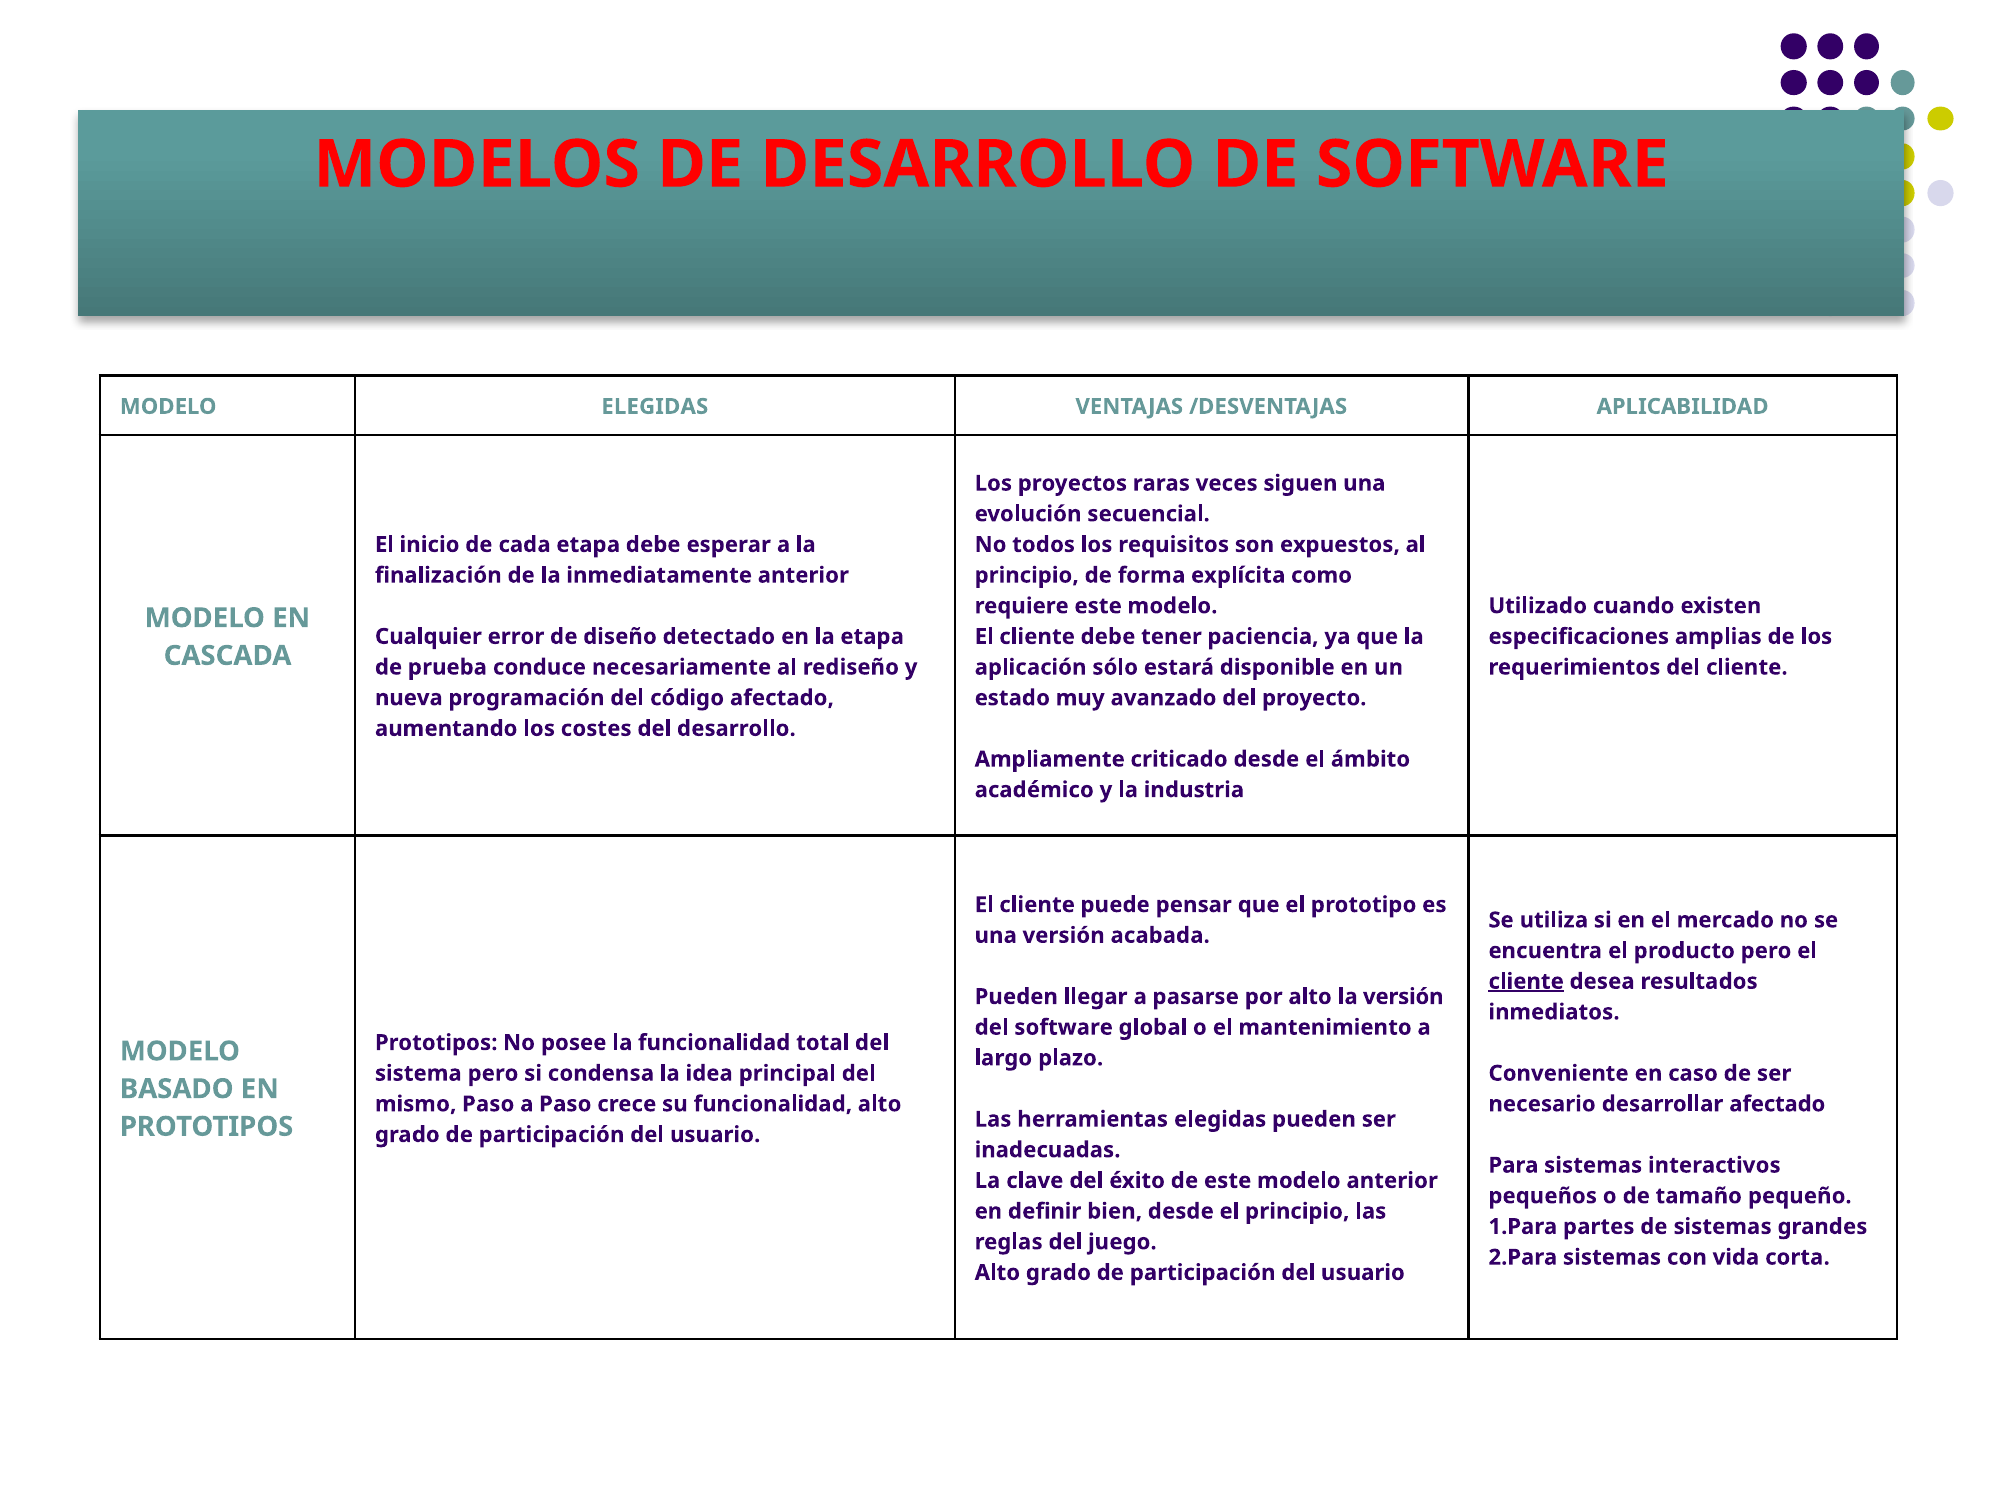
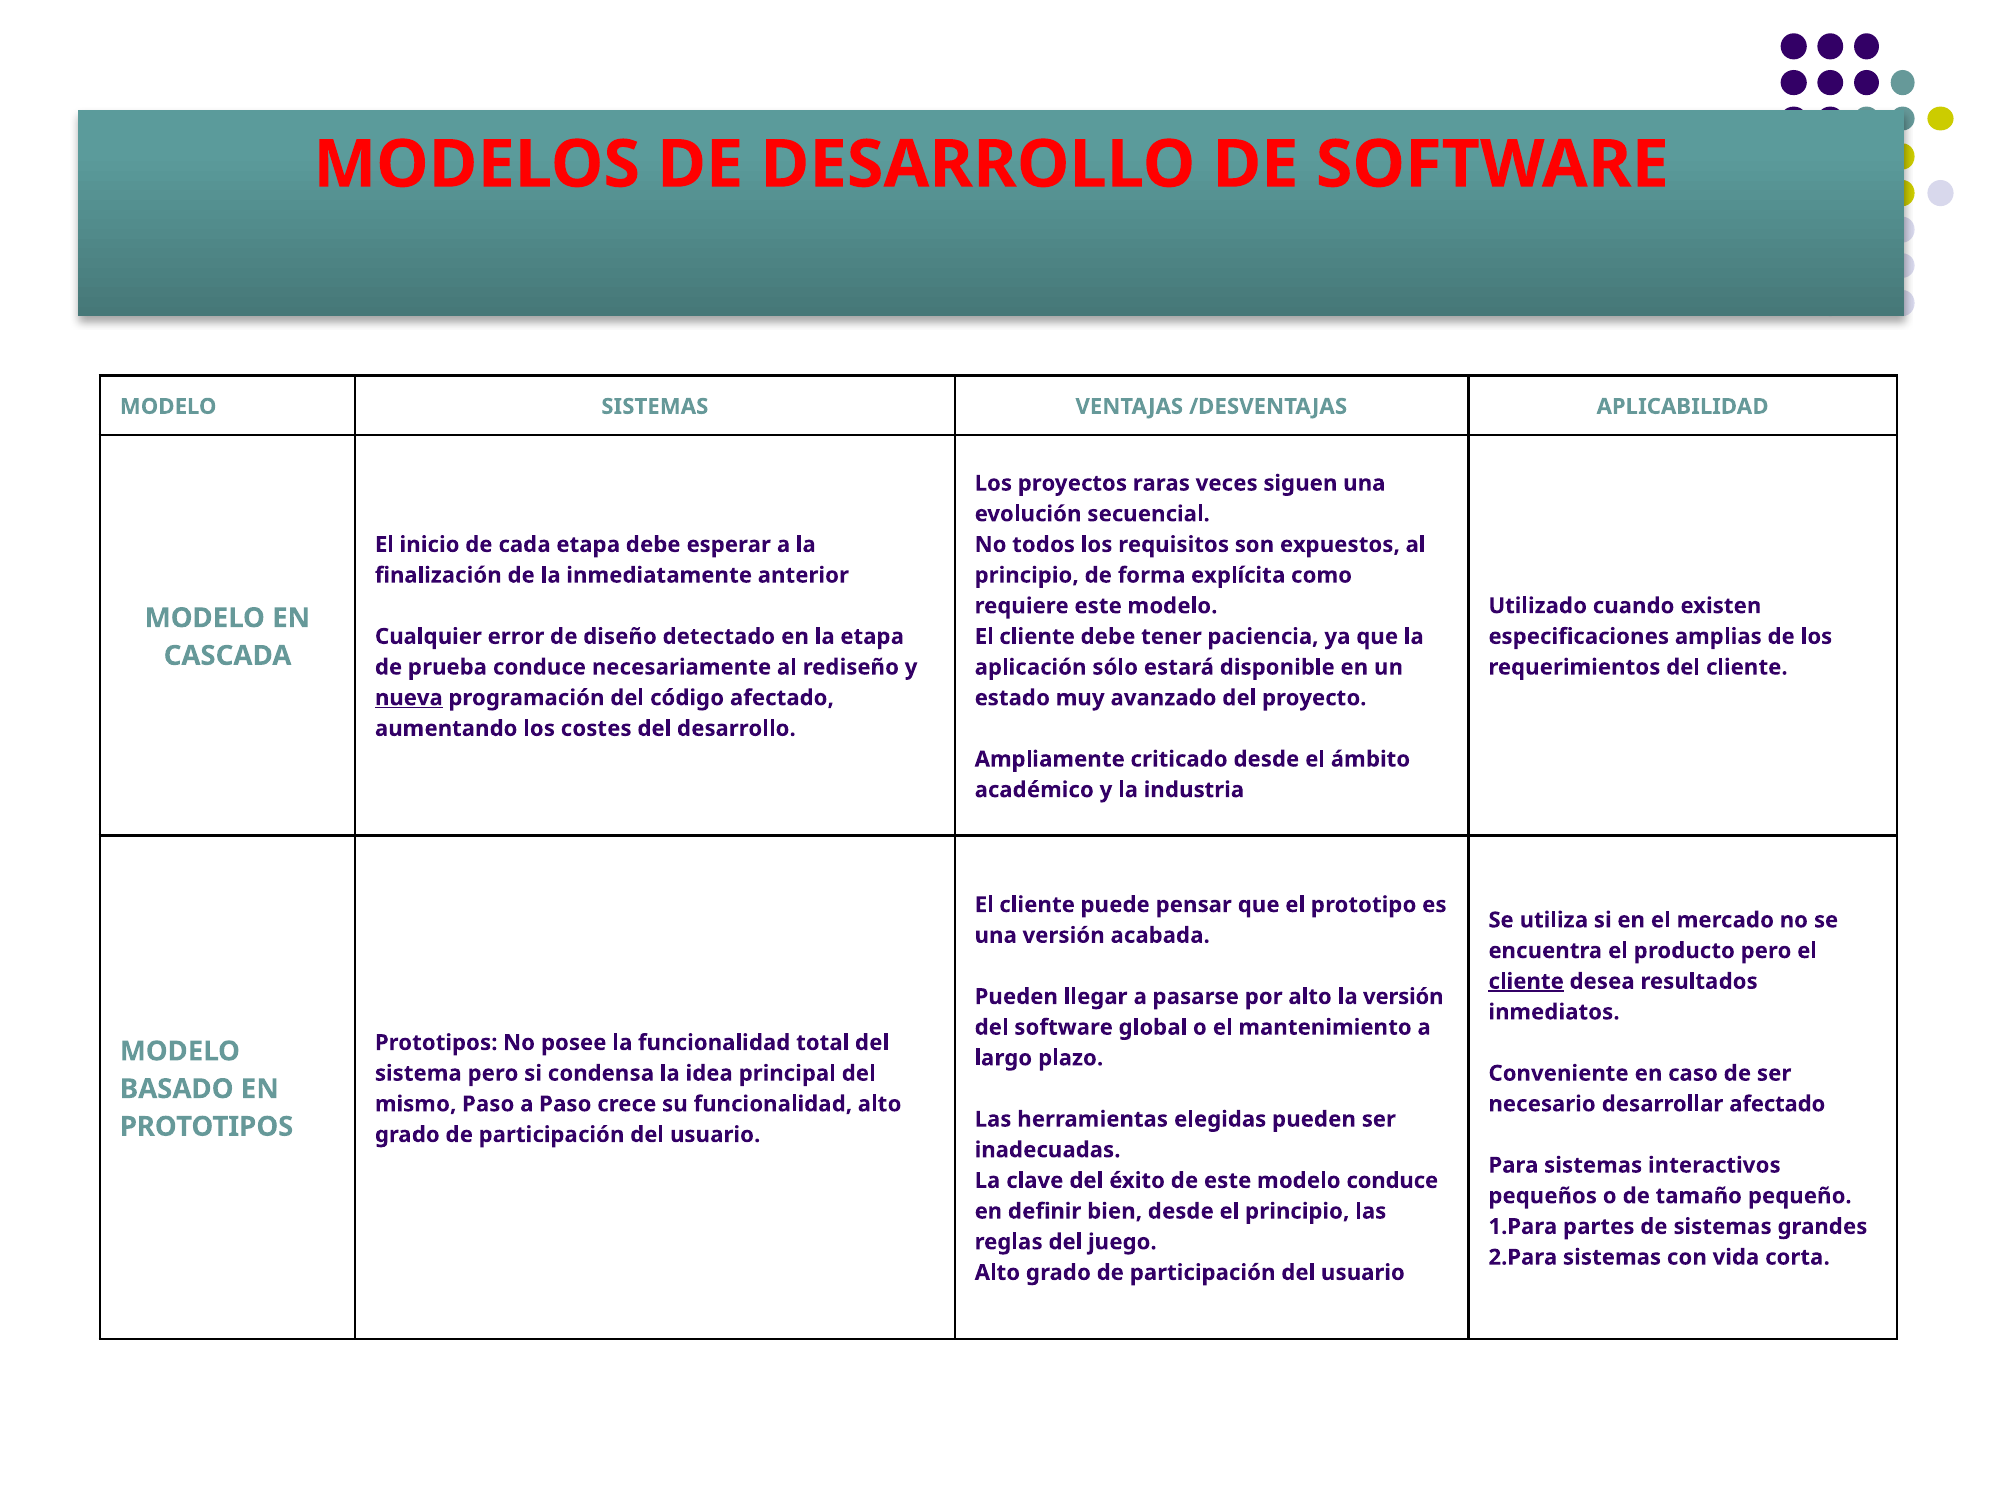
MODELO ELEGIDAS: ELEGIDAS -> SISTEMAS (655, 406)
nueva underline: none -> present (409, 698)
modelo anterior: anterior -> conduce (1392, 1180)
